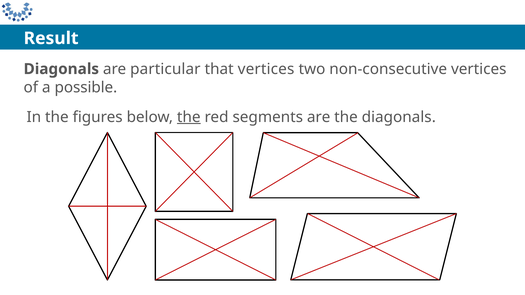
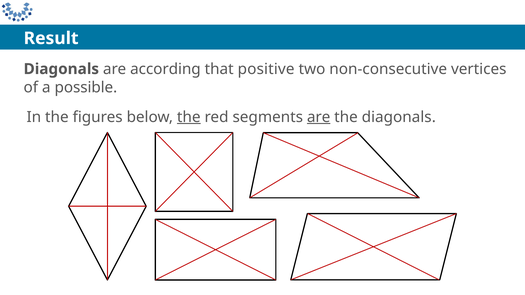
particular: particular -> according (165, 69)
that vertices: vertices -> positive (266, 69)
are underline: none -> present (319, 117)
